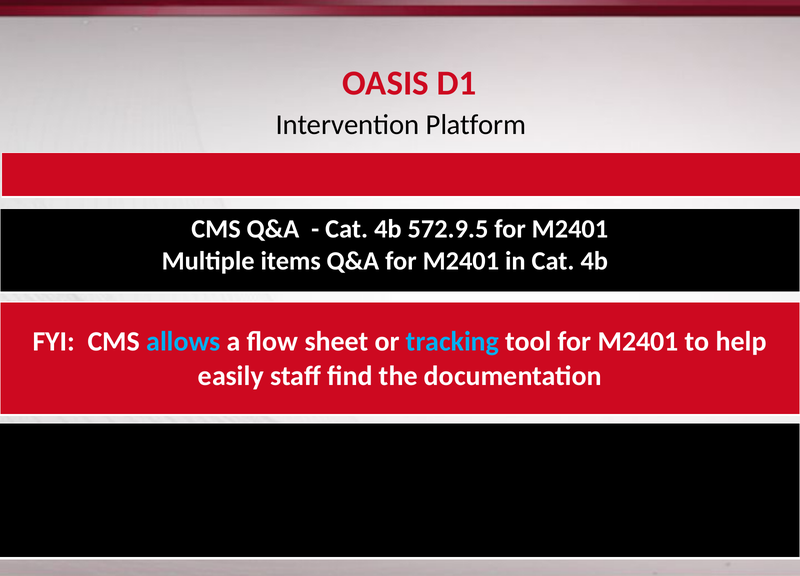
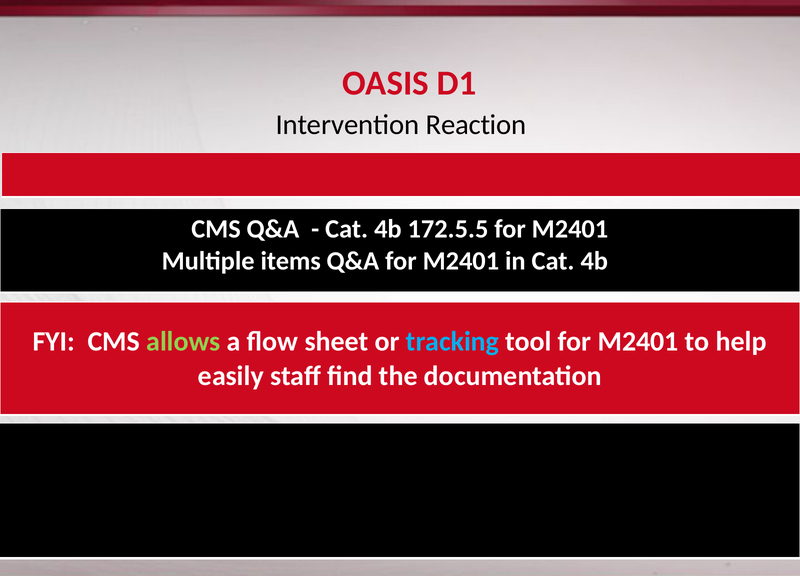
Platform: Platform -> Reaction (476, 125)
572.9.5: 572.9.5 -> 172.5.5 (448, 229)
allows colour: light blue -> light green (183, 342)
